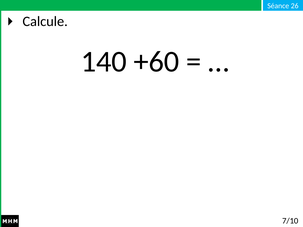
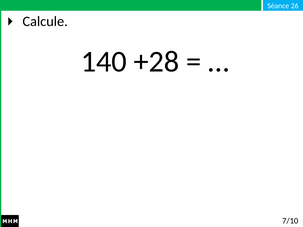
+60: +60 -> +28 (156, 62)
